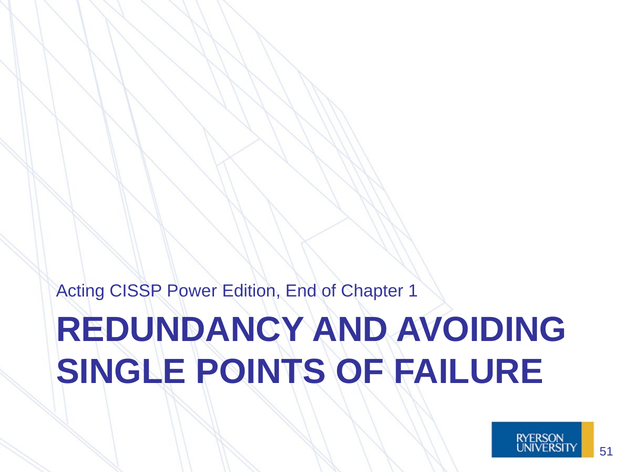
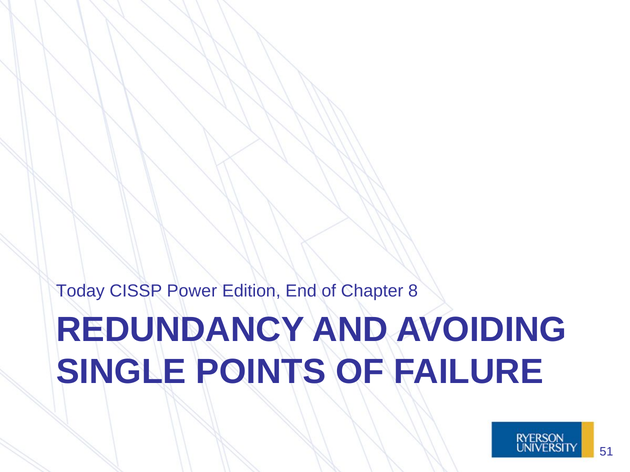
Acting: Acting -> Today (80, 291)
1: 1 -> 8 (413, 291)
